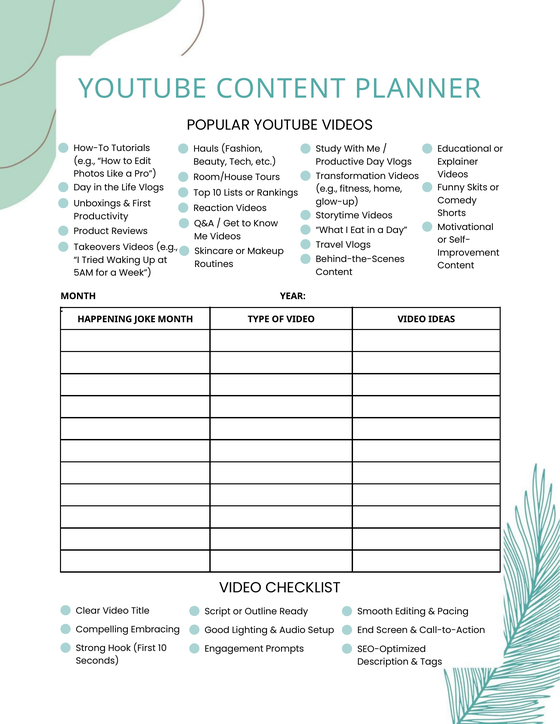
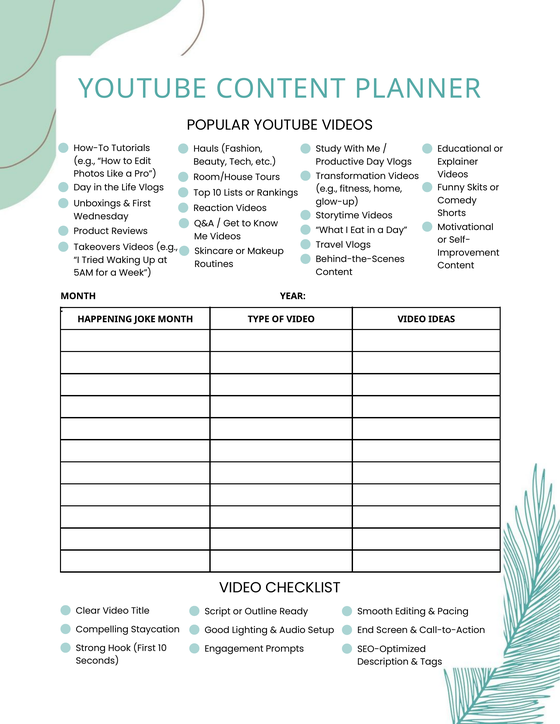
Productivity: Productivity -> Wednesday (101, 217)
Embracing: Embracing -> Staycation (155, 630)
